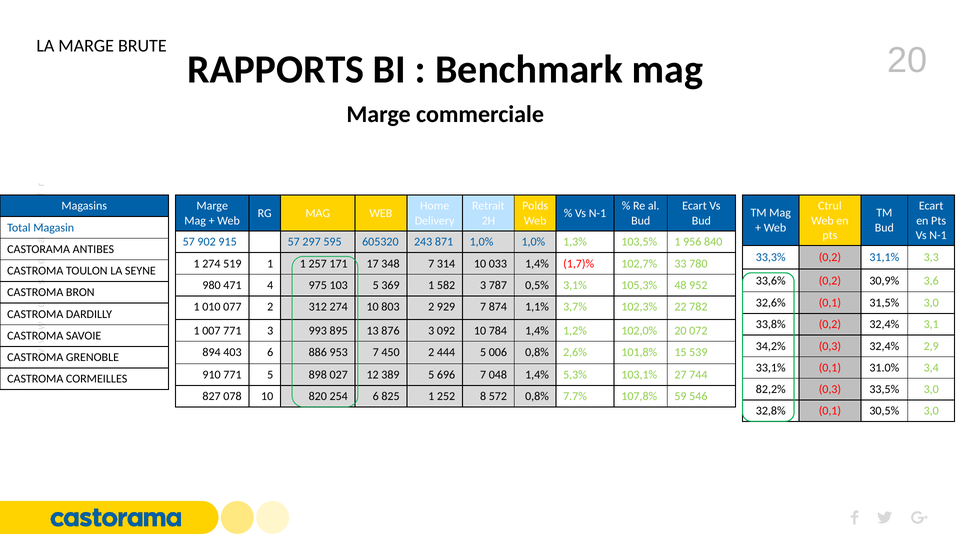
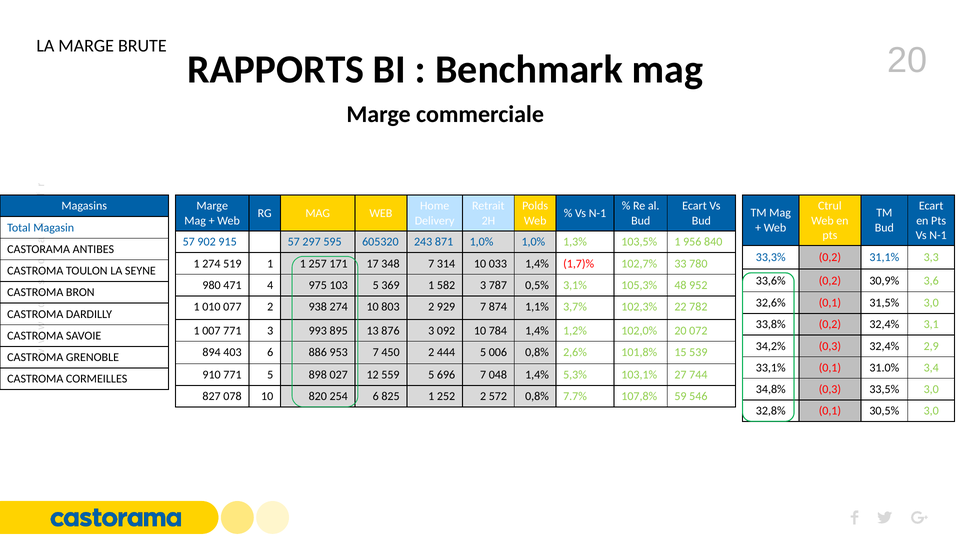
312: 312 -> 938 (318, 307)
389: 389 -> 559 (390, 375)
82,2%: 82,2% -> 34,8% (771, 390)
252 8: 8 -> 2 (483, 397)
